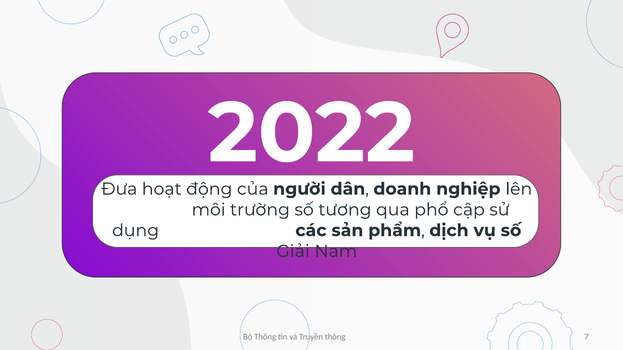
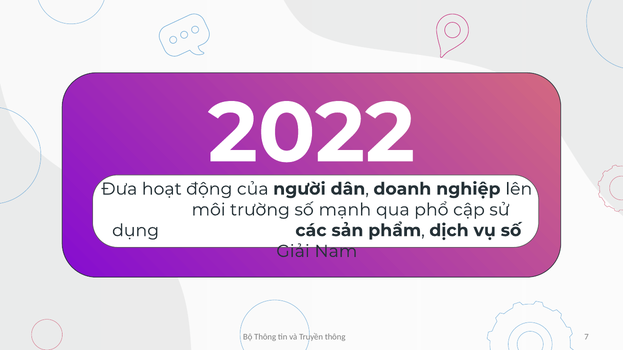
tương: tương -> mạnh (345, 210)
